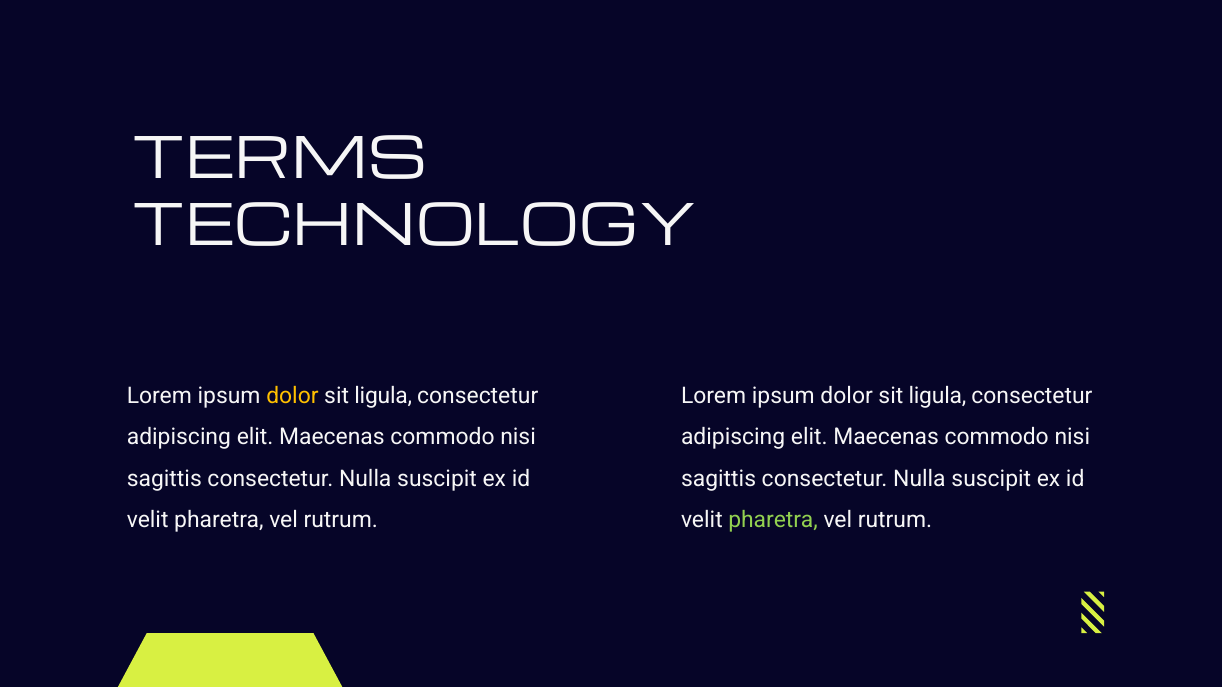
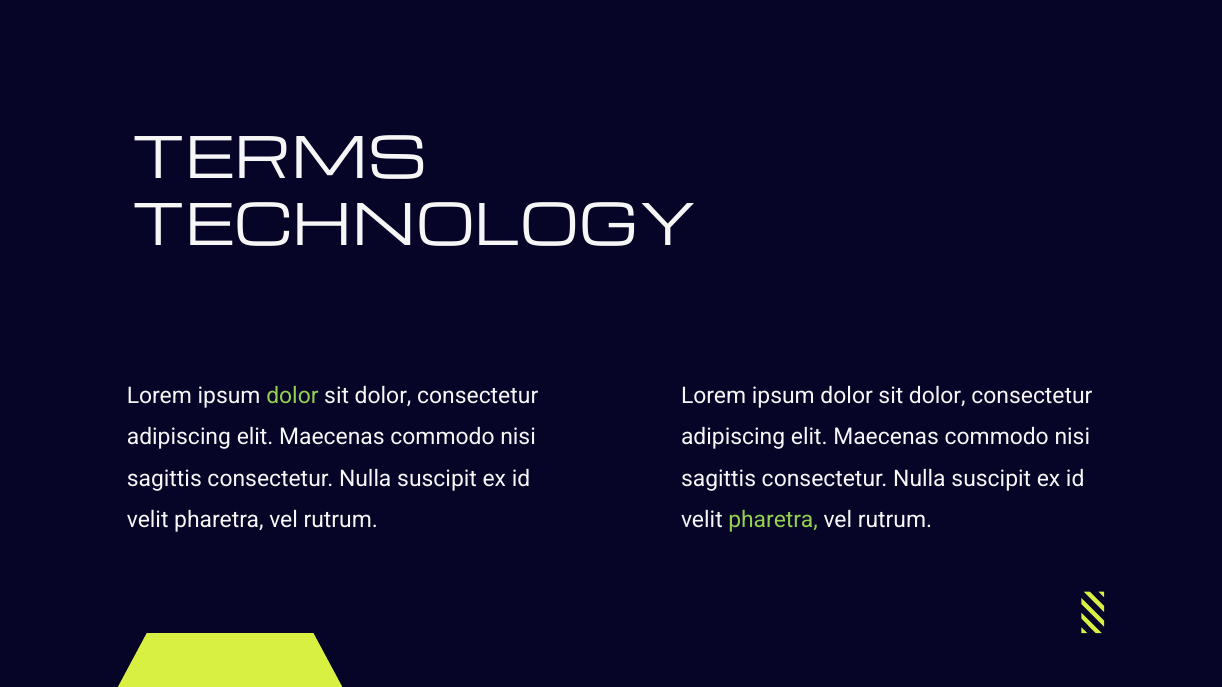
dolor colour: yellow -> light green (292, 396)
ligula: ligula -> dolor (383, 396)
ligula: ligula -> dolor (937, 396)
